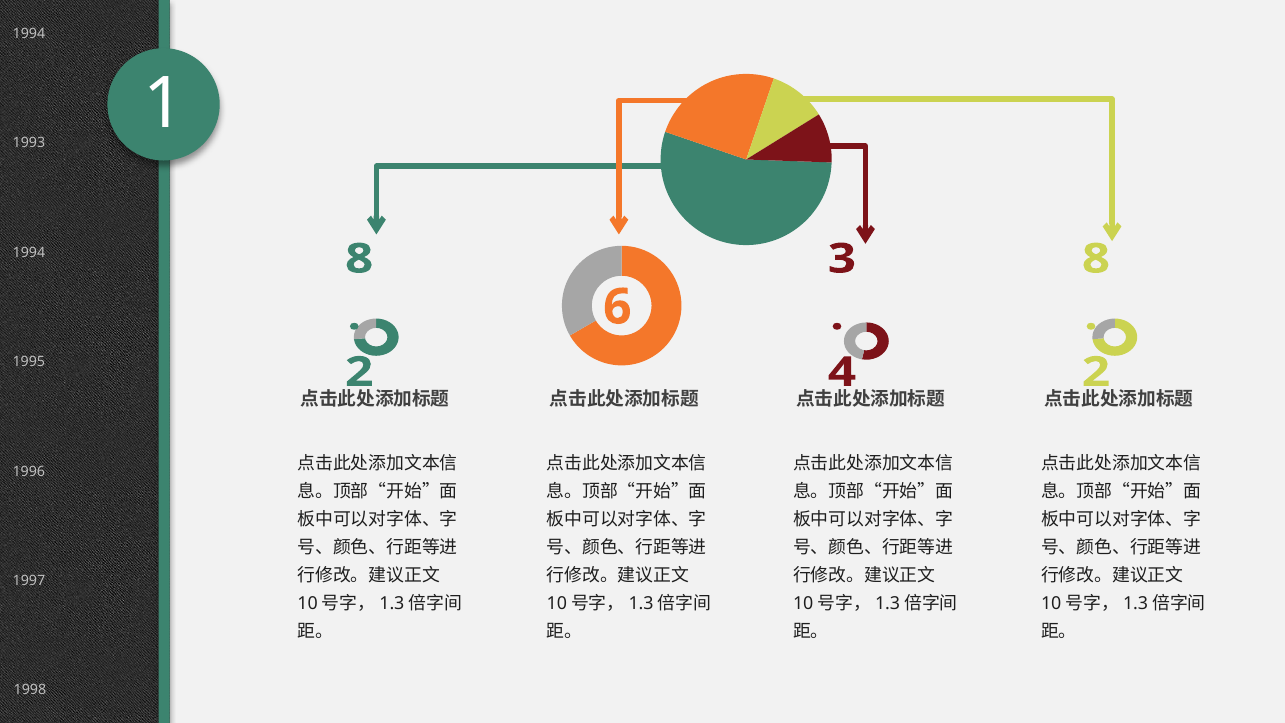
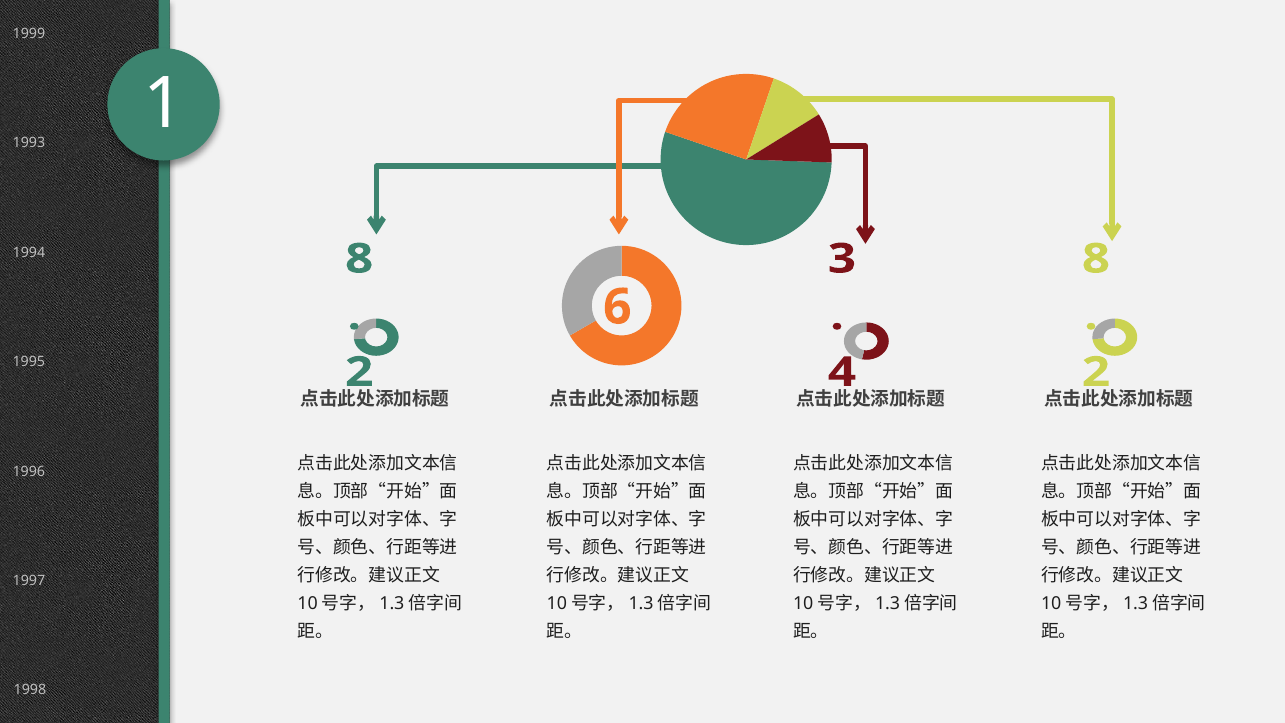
1994: 1994 -> 1999 (29, 34)
